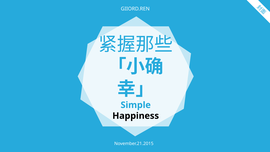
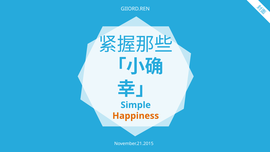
Happiness colour: black -> orange (136, 116)
